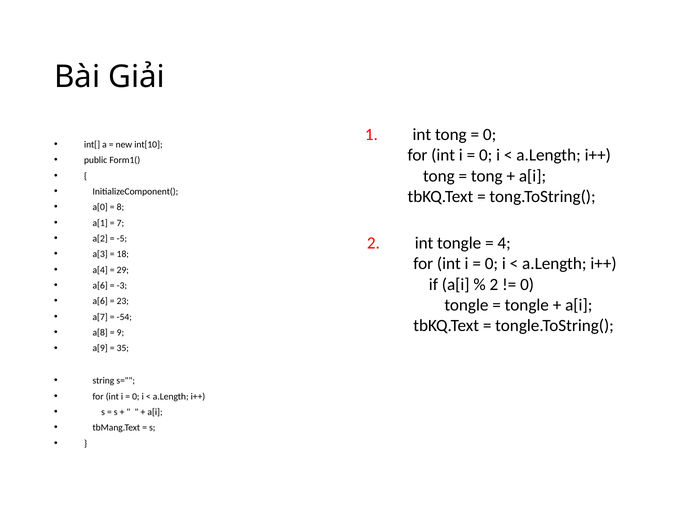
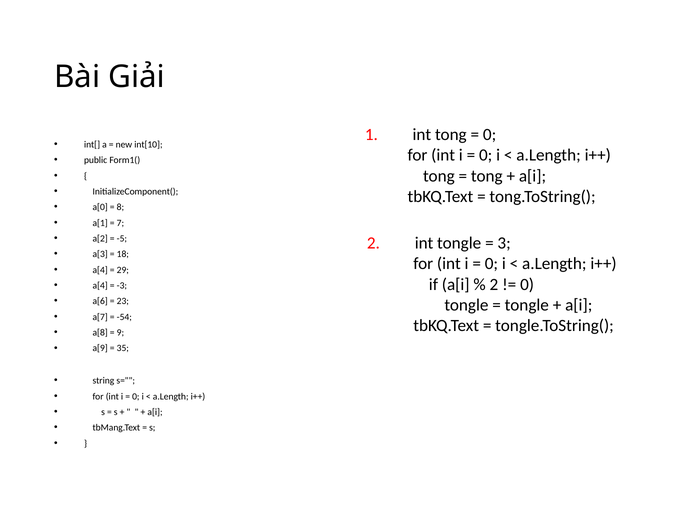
4: 4 -> 3 (504, 244)
a[6: a[6 -> a[4 (100, 286)
